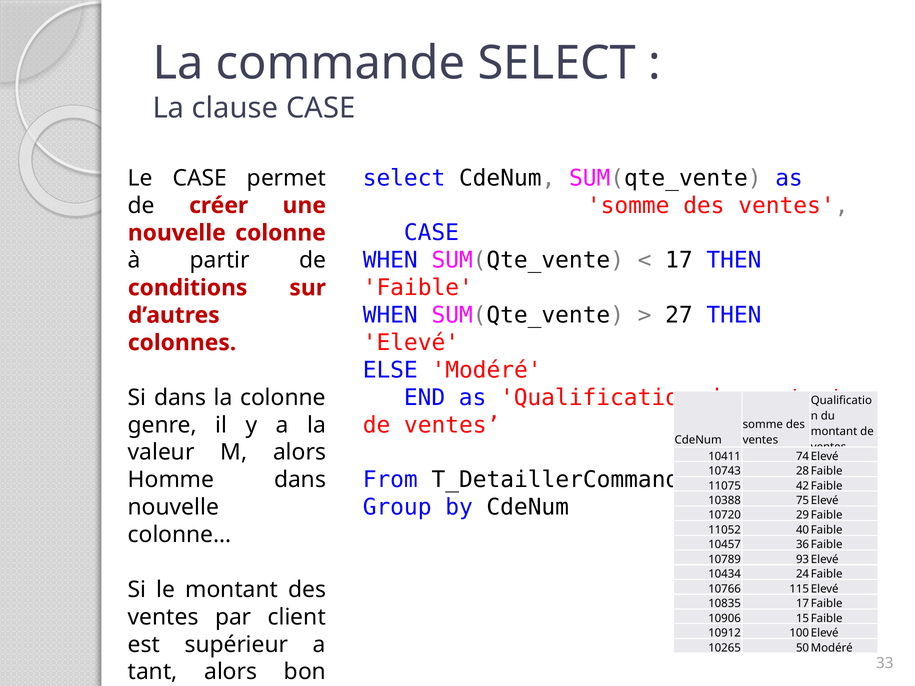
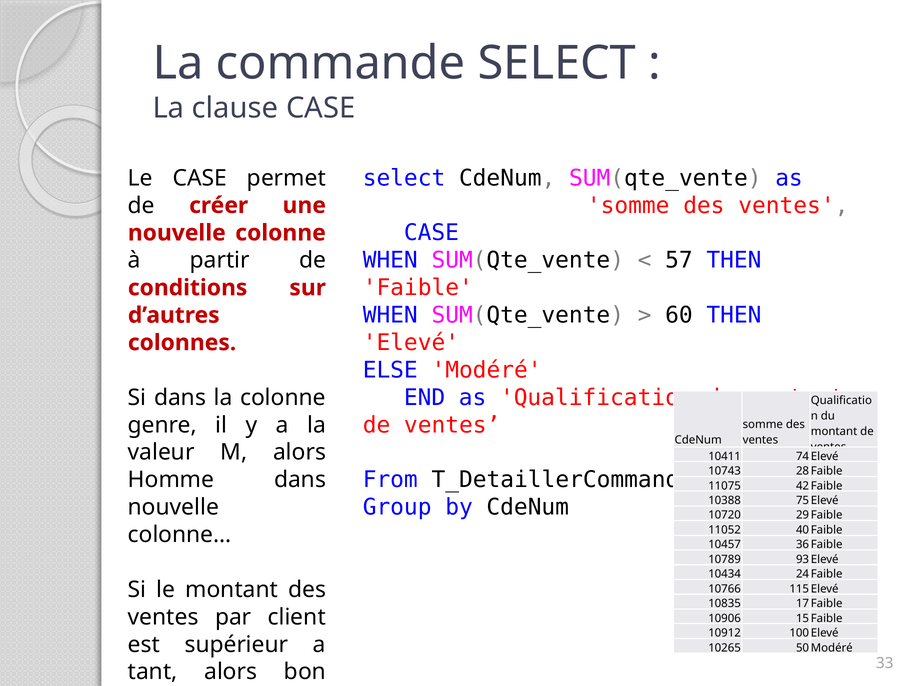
17: 17 -> 57 (679, 260)
27: 27 -> 60 (679, 315)
